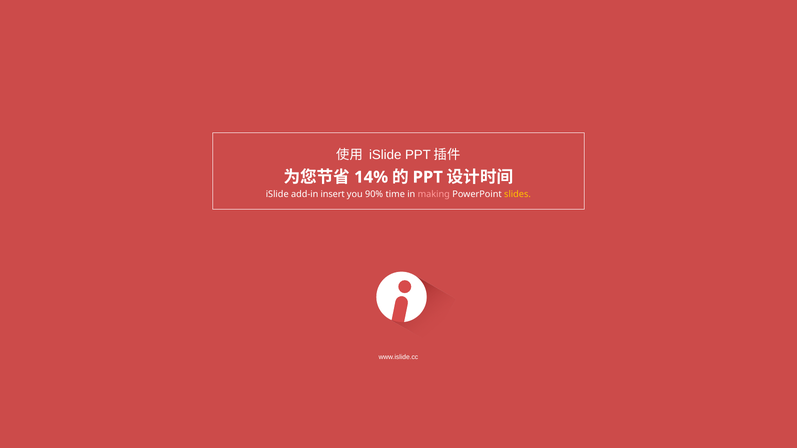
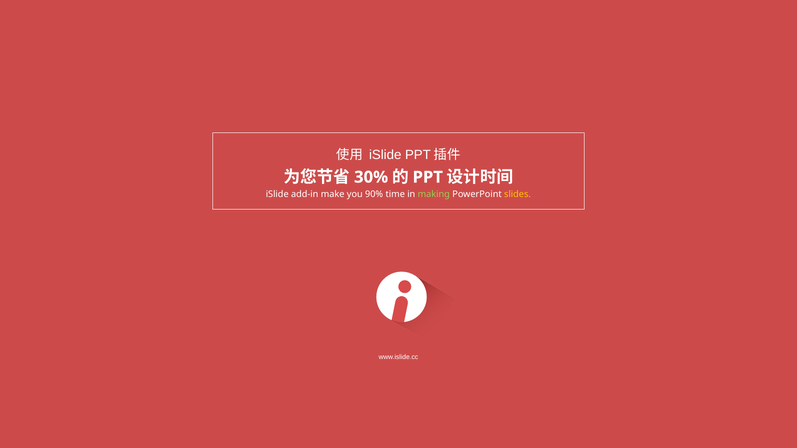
14%: 14% -> 30% (371, 177)
insert: insert -> make (333, 194)
making colour: pink -> light green (434, 194)
